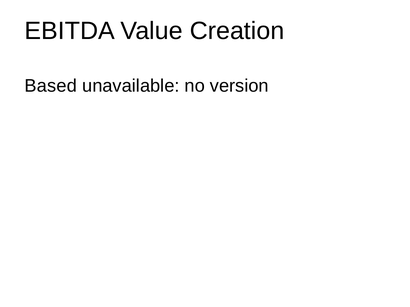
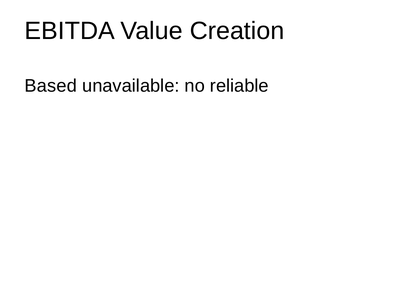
version: version -> reliable (239, 86)
